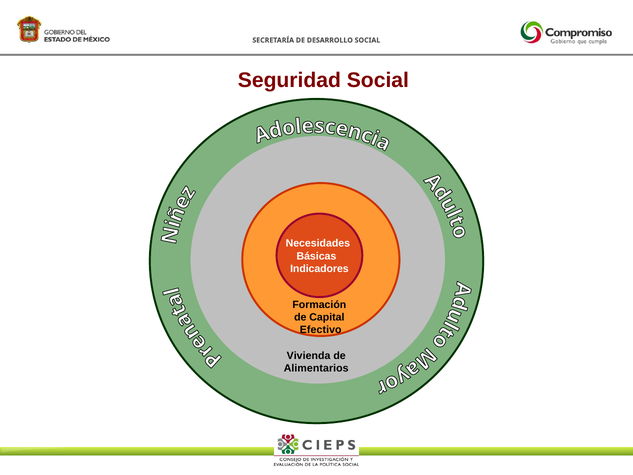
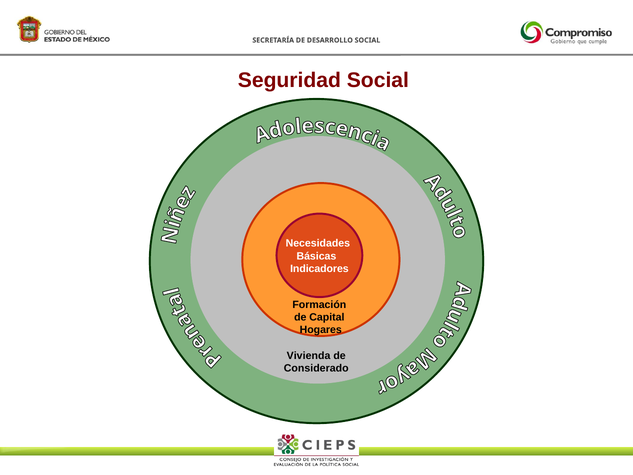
Efectivo: Efectivo -> Hogares (321, 330)
Alimentarios: Alimentarios -> Considerado (316, 368)
